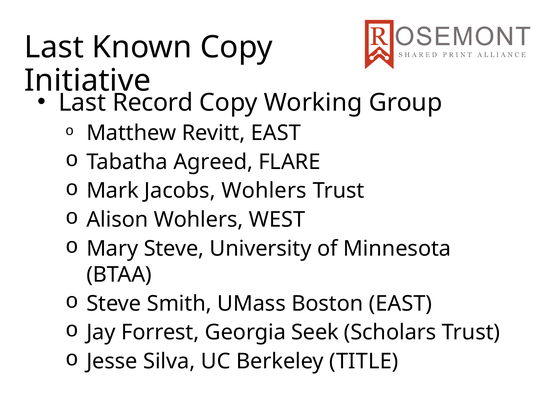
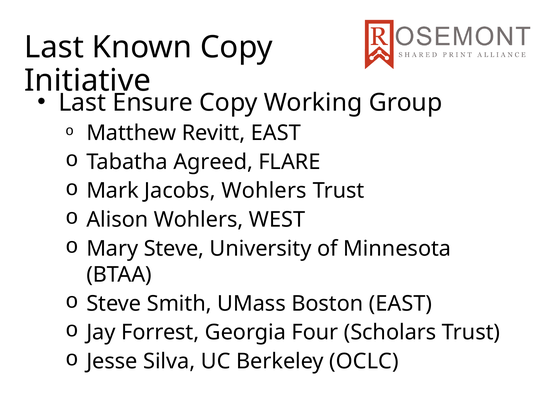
Record: Record -> Ensure (153, 103)
Seek: Seek -> Four (315, 333)
TITLE: TITLE -> OCLC (364, 362)
